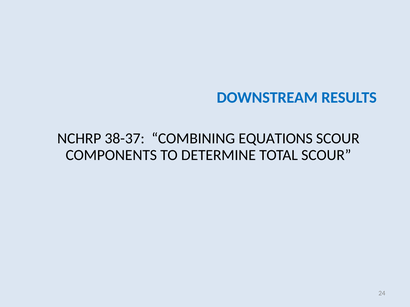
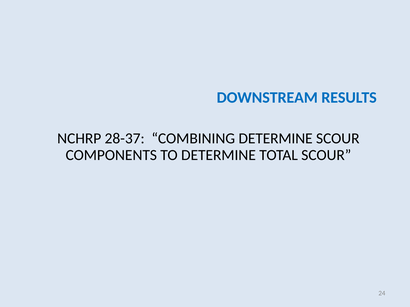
38-37: 38-37 -> 28-37 (125, 139)
COMBINING EQUATIONS: EQUATIONS -> DETERMINE (276, 139)
